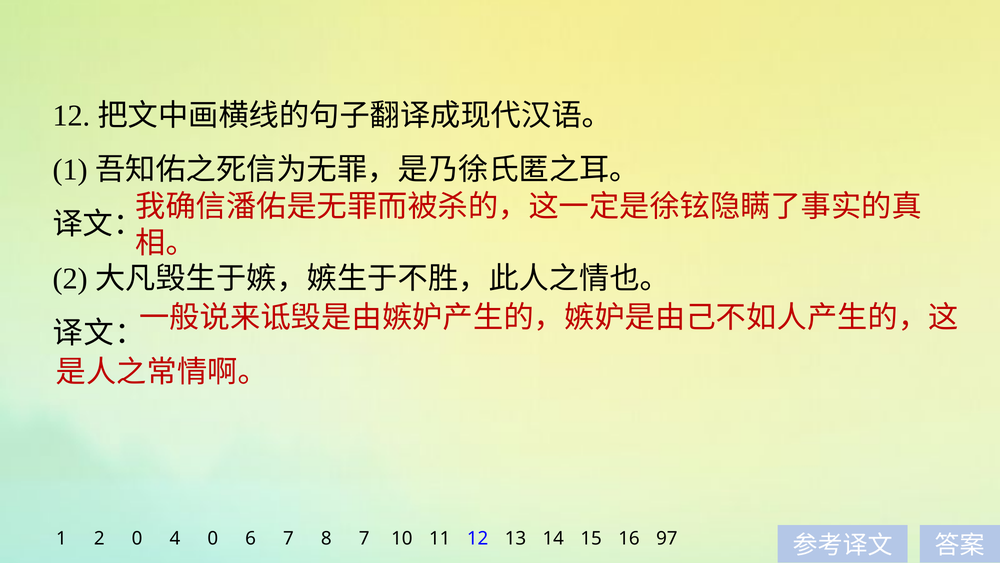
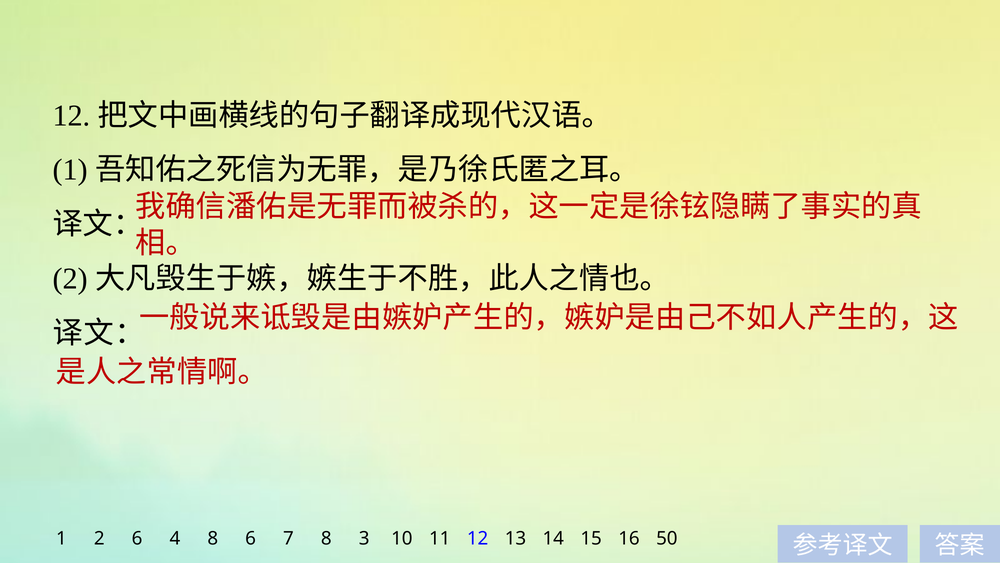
2 0: 0 -> 6 (137, 538)
4 0: 0 -> 8 (213, 538)
8 7: 7 -> 3 (364, 538)
97: 97 -> 50 (667, 538)
